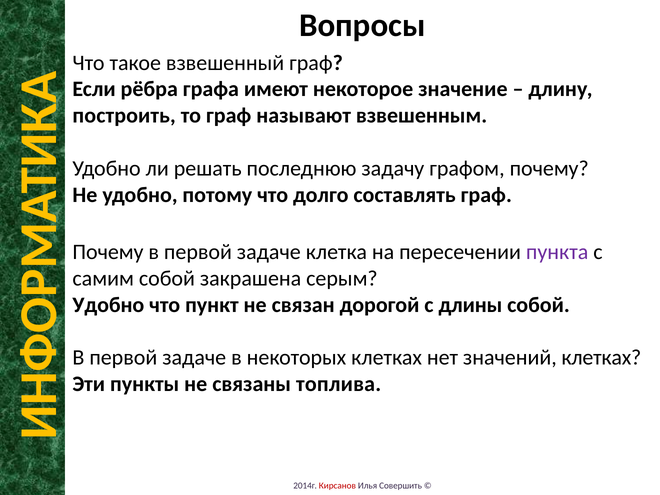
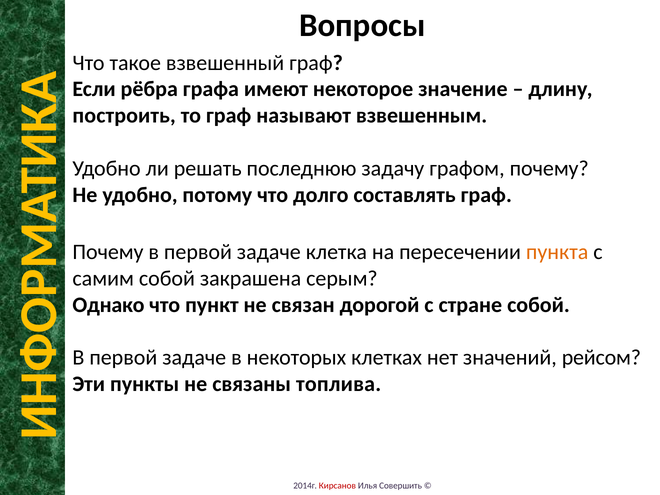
пункта colour: purple -> orange (557, 252)
Удобно: Удобно -> Однако (108, 305)
длины: длины -> стране (470, 305)
значений клетках: клетках -> рейсом (601, 358)
